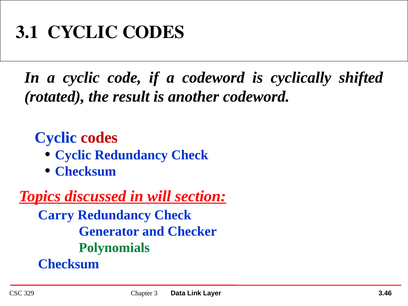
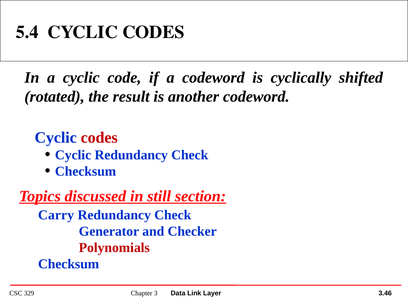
3.1: 3.1 -> 5.4 (27, 32)
will: will -> still (159, 196)
Polynomials colour: green -> red (114, 248)
